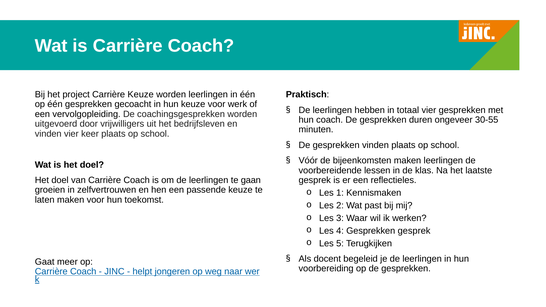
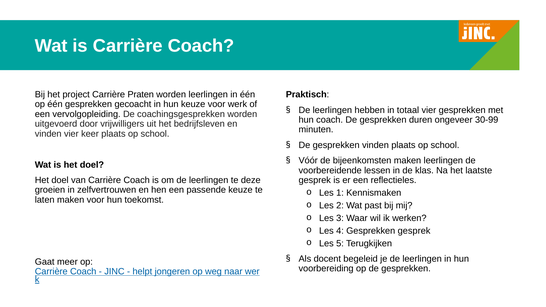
Carrière Keuze: Keuze -> Praten (141, 95)
30-55: 30-55 -> 30-99 (487, 120)
gaan: gaan -> deze (251, 180)
